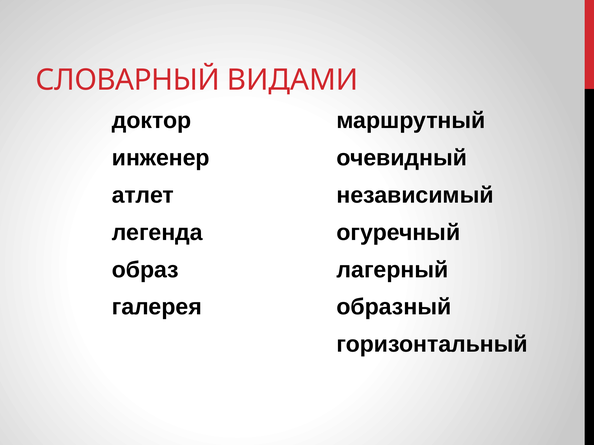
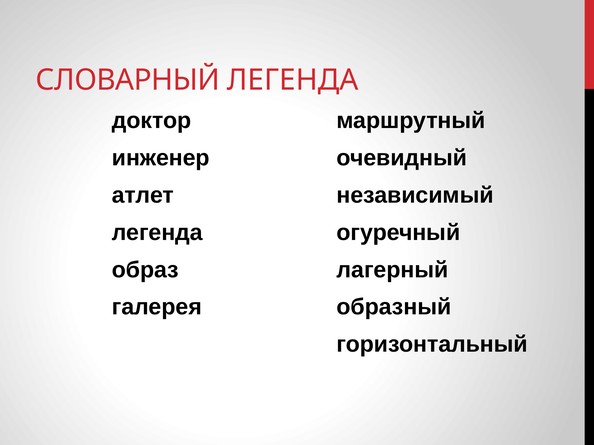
СЛОВАРНЫЙ ВИДАМИ: ВИДАМИ -> ЛЕГЕНДА (293, 80)
